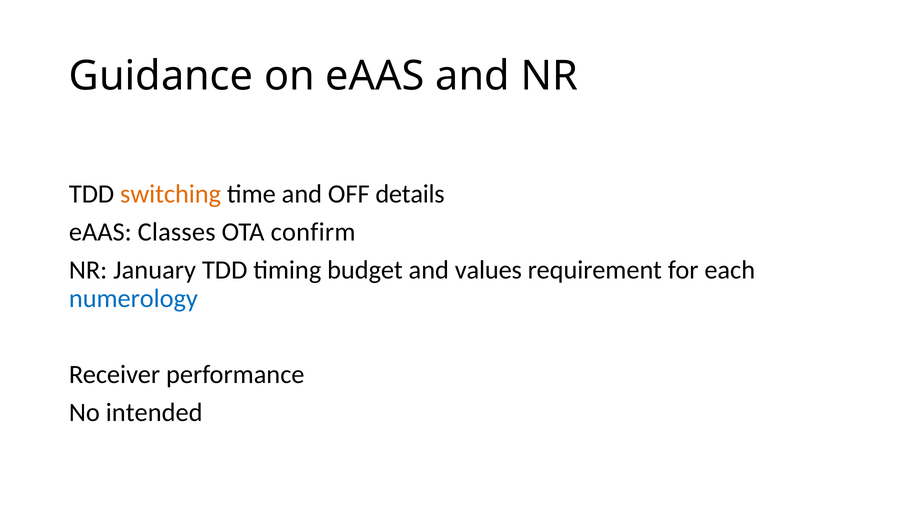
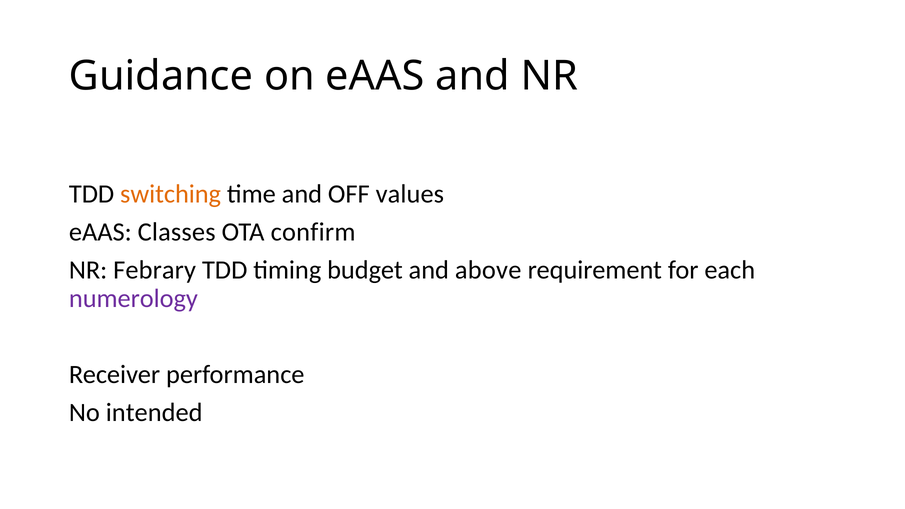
details: details -> values (410, 194)
January: January -> Febrary (155, 270)
values: values -> above (488, 270)
numerology colour: blue -> purple (133, 299)
